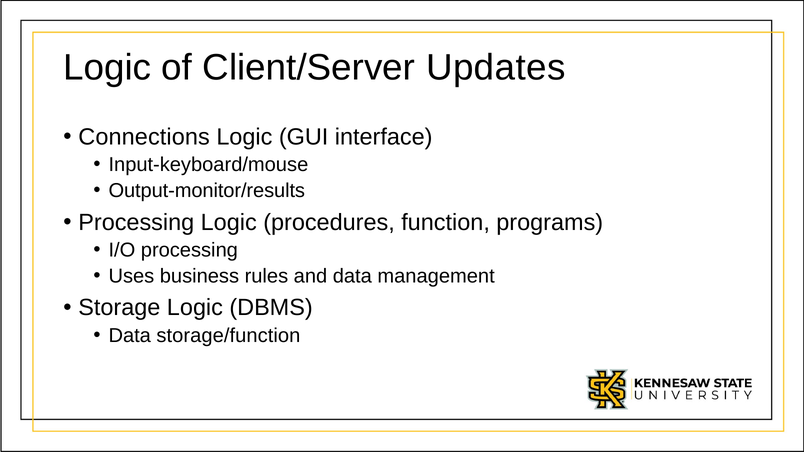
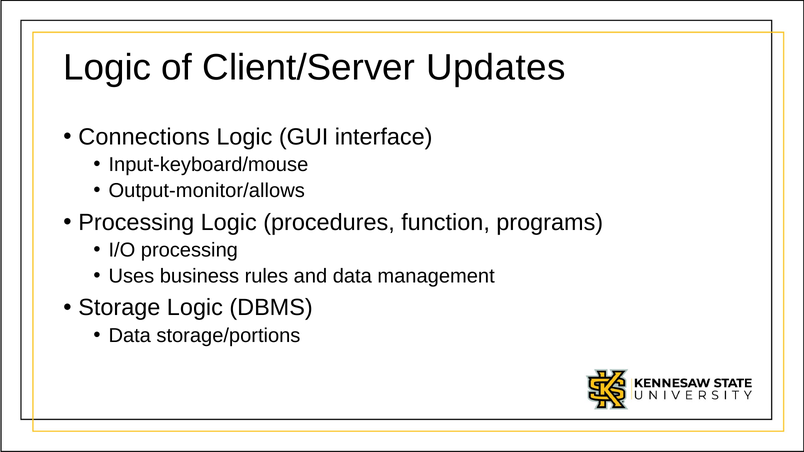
Output-monitor/results: Output-monitor/results -> Output-monitor/allows (207, 191)
storage/function: storage/function -> storage/portions (228, 336)
